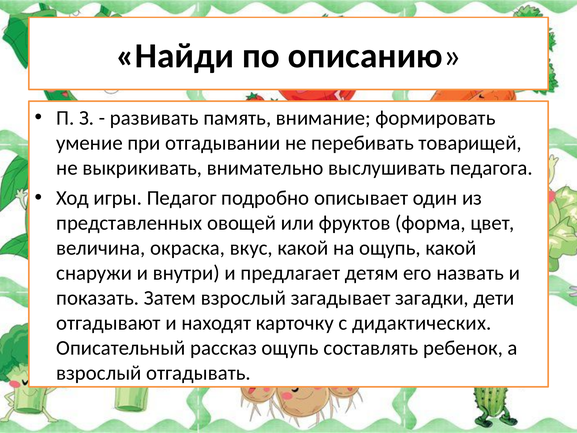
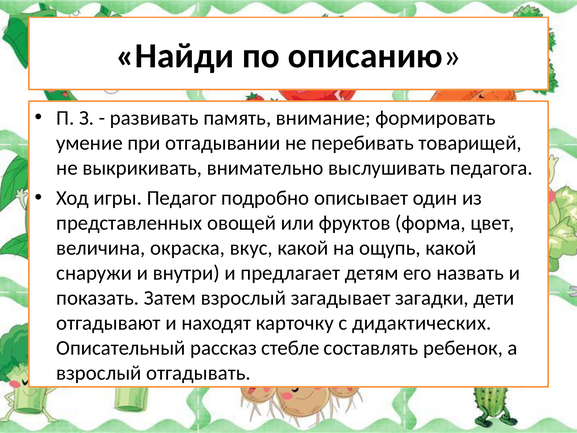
рассказ ощупь: ощупь -> стебле (290, 348)
